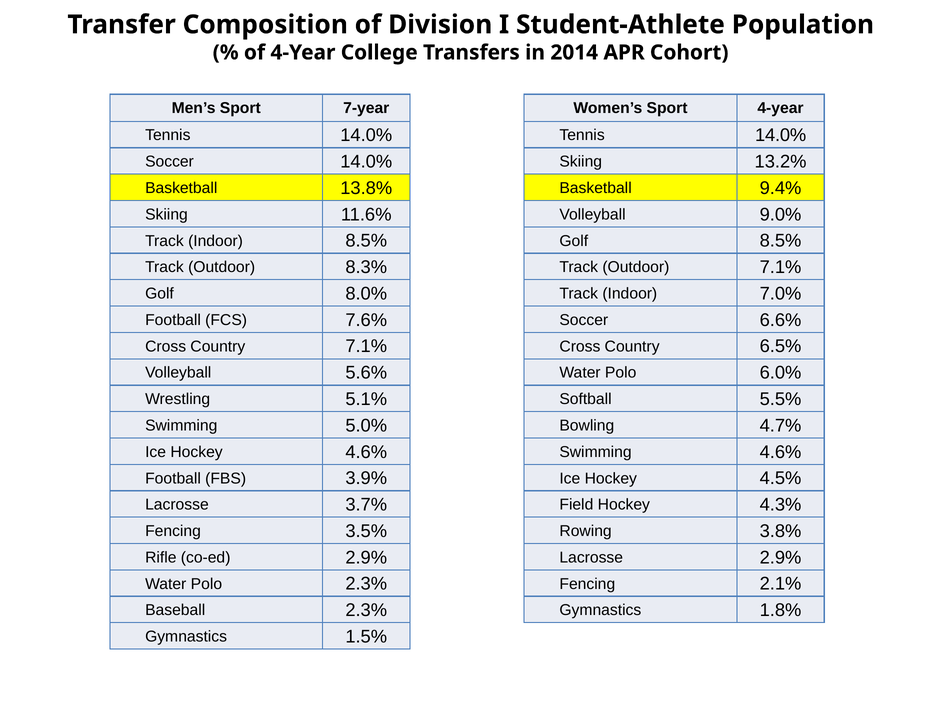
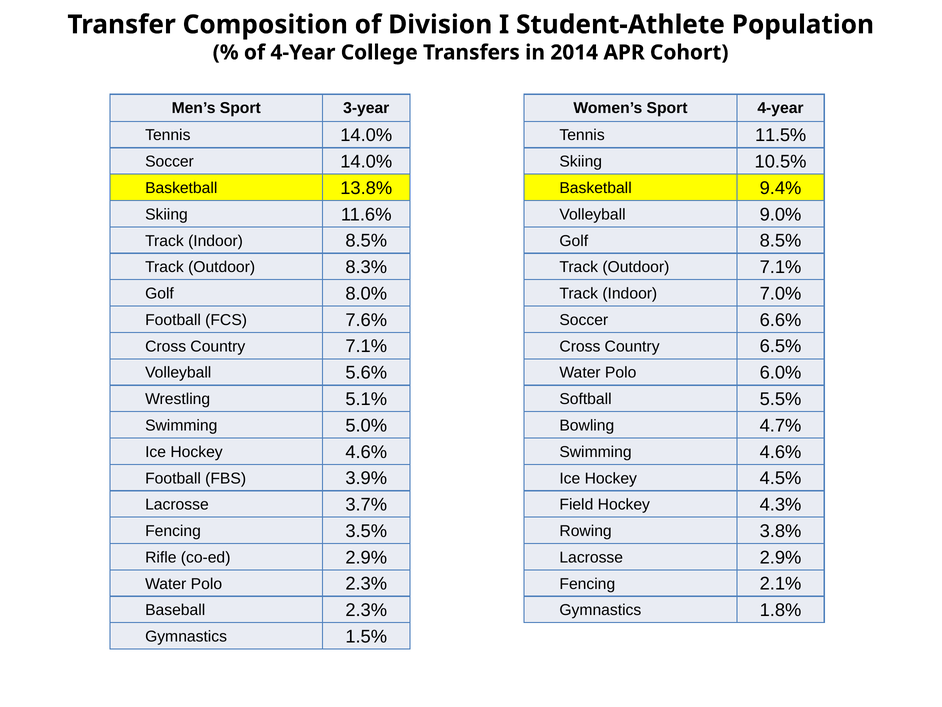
7-year: 7-year -> 3-year (366, 108)
14.0%: 14.0% -> 11.5% (781, 135)
13.2%: 13.2% -> 10.5% (781, 162)
